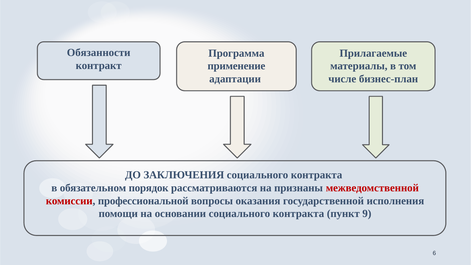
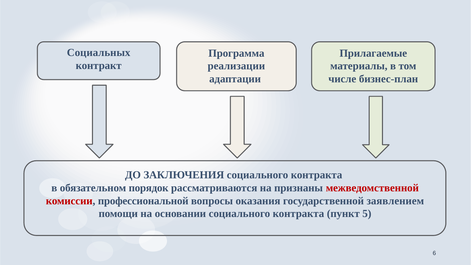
Обязанности: Обязанности -> Социальных (99, 53)
применение: применение -> реализации (236, 66)
исполнения: исполнения -> заявлением (395, 201)
9: 9 -> 5 (367, 214)
